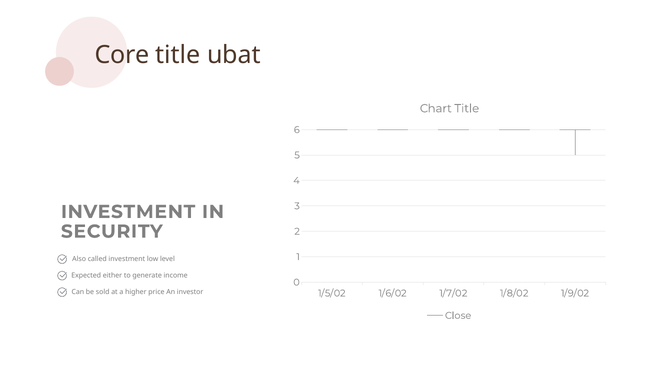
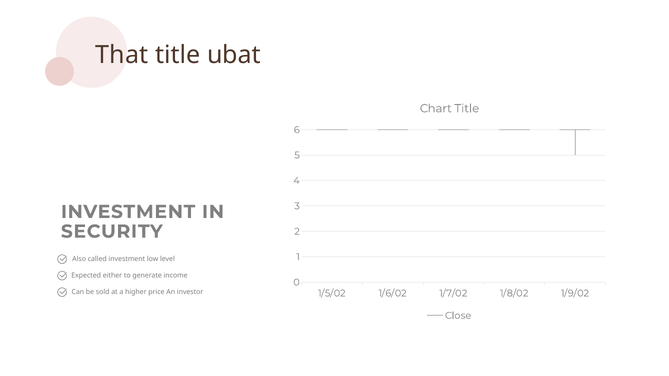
Core: Core -> That (122, 55)
